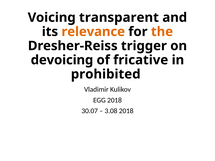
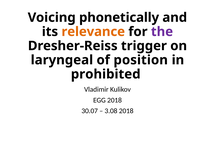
transparent: transparent -> phonetically (119, 18)
the colour: orange -> purple (162, 32)
devoicing: devoicing -> laryngeal (62, 60)
fricative: fricative -> position (141, 60)
